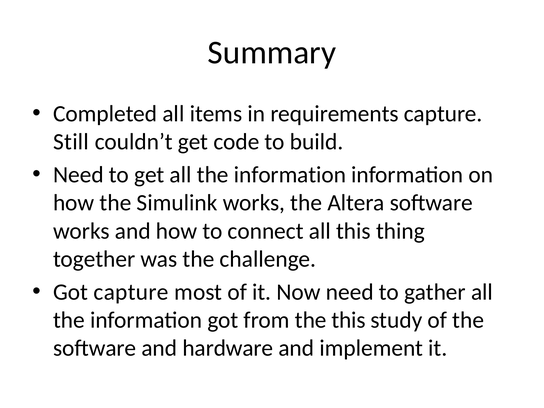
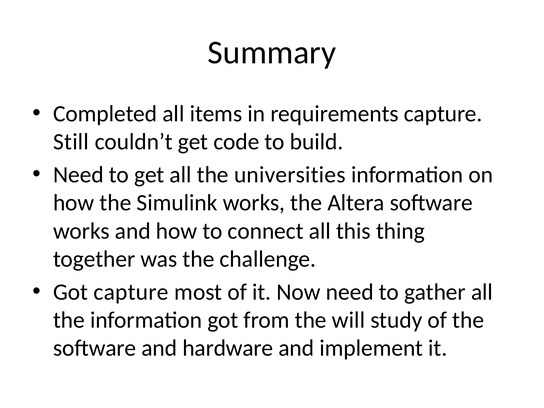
get all the information: information -> universities (290, 175)
the this: this -> will (348, 320)
